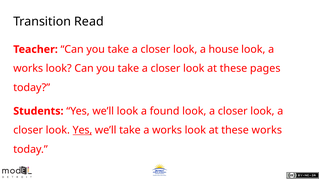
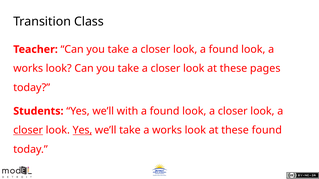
Read: Read -> Class (89, 22)
look a house: house -> found (224, 50)
we’ll look: look -> with (127, 111)
closer underline: none -> present (28, 131)
these works: works -> found (267, 131)
